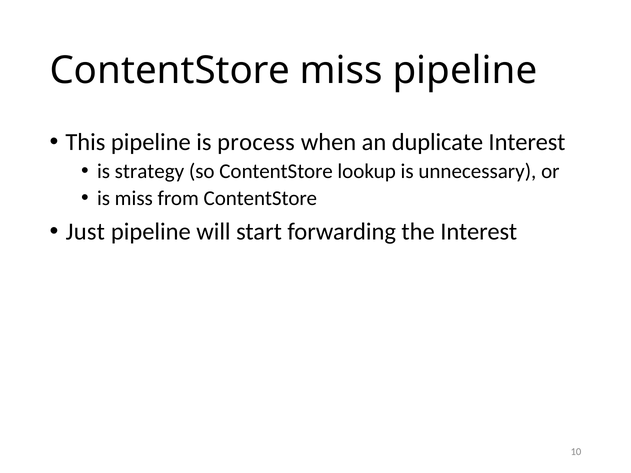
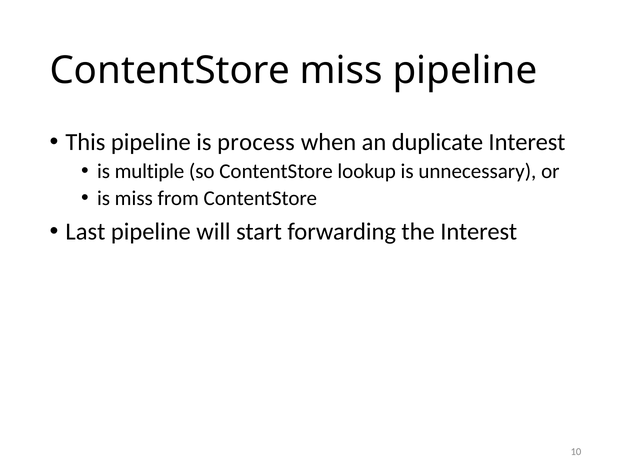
strategy: strategy -> multiple (150, 171)
Just: Just -> Last (85, 232)
